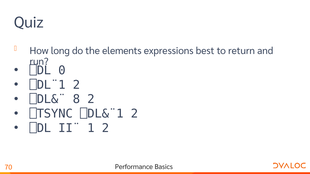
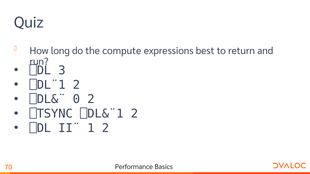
elements: elements -> compute (122, 51)
0: 0 -> 3 (62, 71)
8: 8 -> 0 (77, 99)
